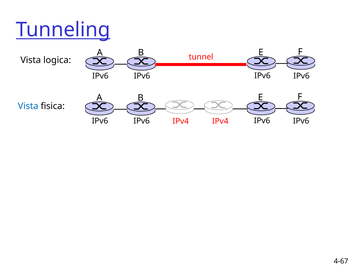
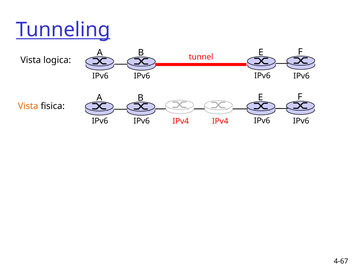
Vista colour: blue -> orange (28, 106)
